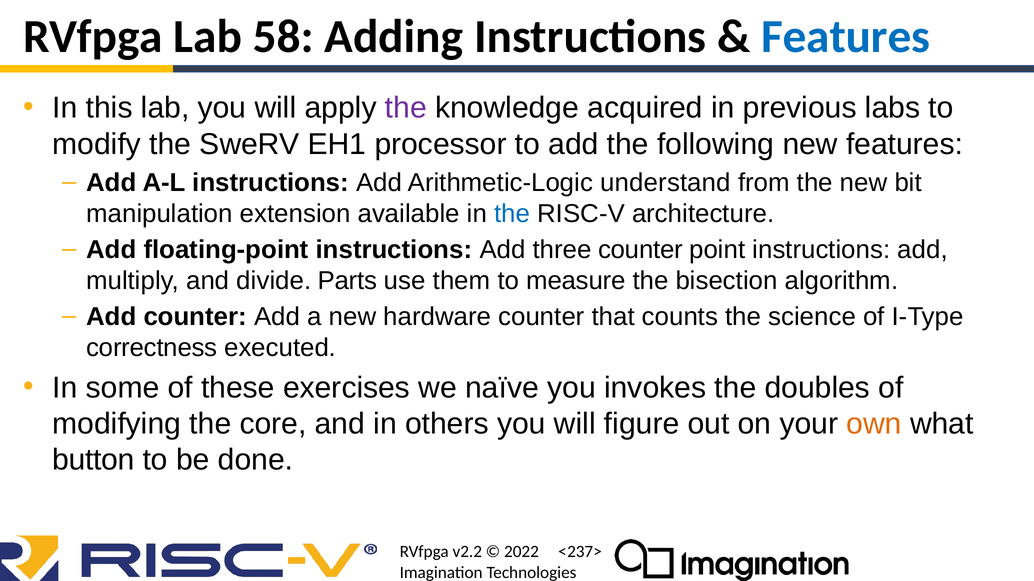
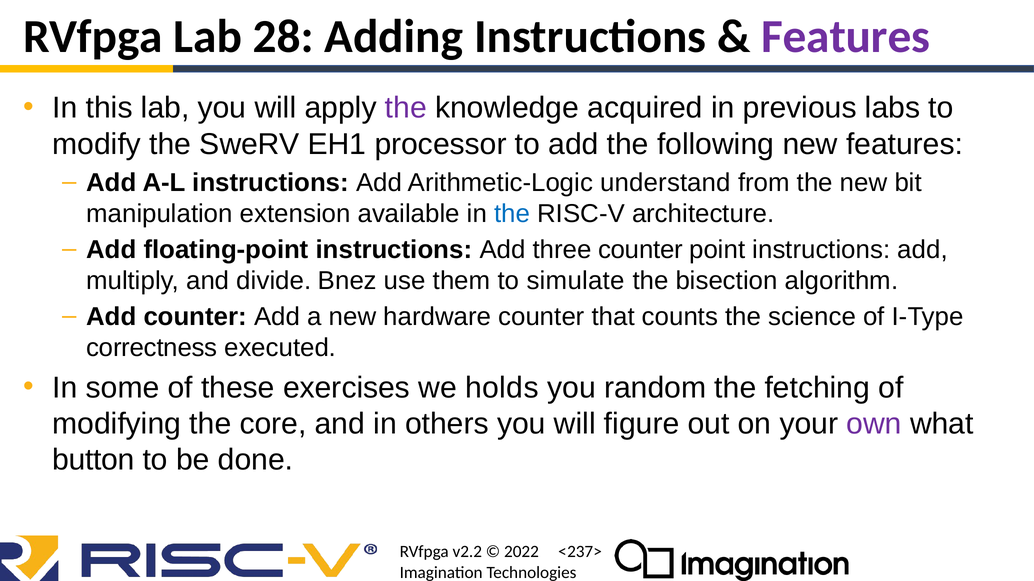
58: 58 -> 28 (283, 37)
Features colour: blue -> purple (846, 37)
Parts: Parts -> Bnez (347, 281)
measure: measure -> simulate (576, 281)
naïve: naïve -> holds (502, 388)
invokes: invokes -> random (655, 388)
doubles: doubles -> fetching (817, 388)
own colour: orange -> purple (874, 424)
